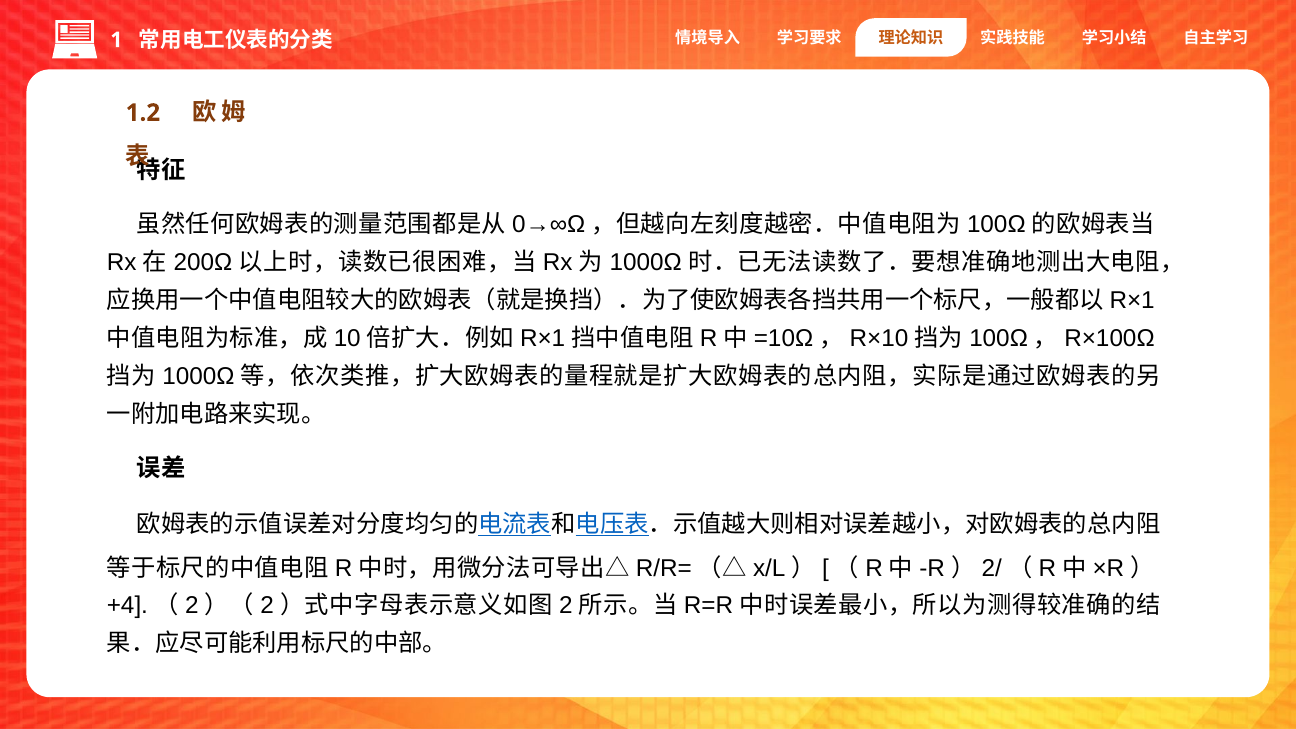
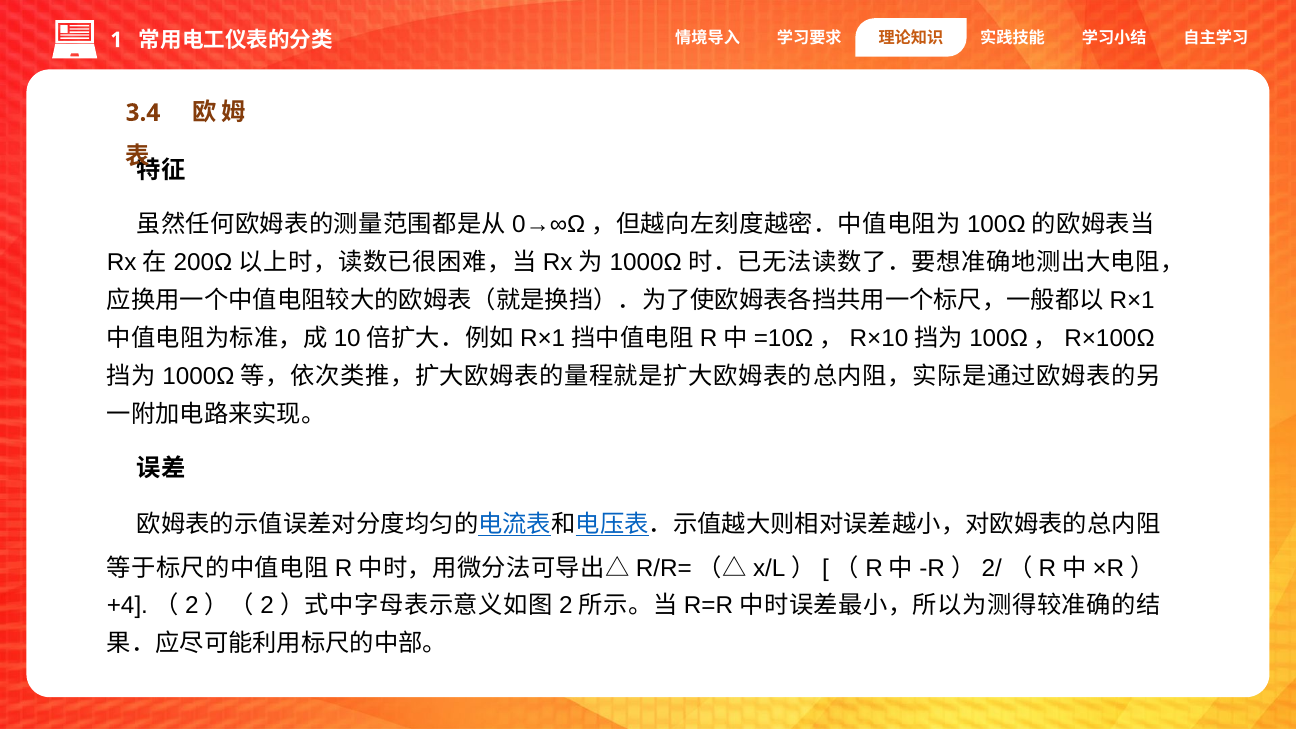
1.2: 1.2 -> 3.4 (143, 113)
